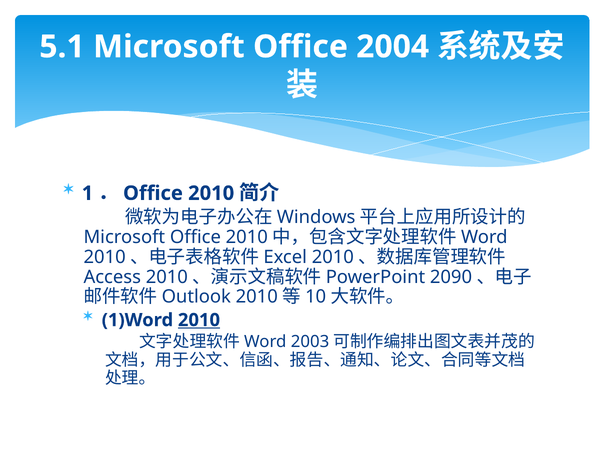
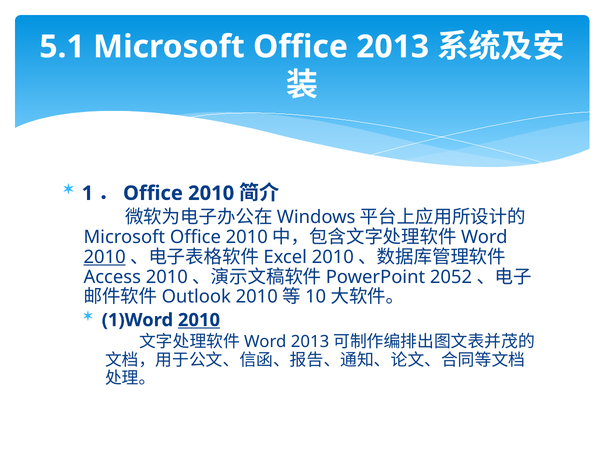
Office 2004: 2004 -> 2013 (393, 47)
2010 underline: none -> present (105, 257)
2090: 2090 -> 2052 (451, 277)
2003: 2003 -> 2013 (310, 342)
